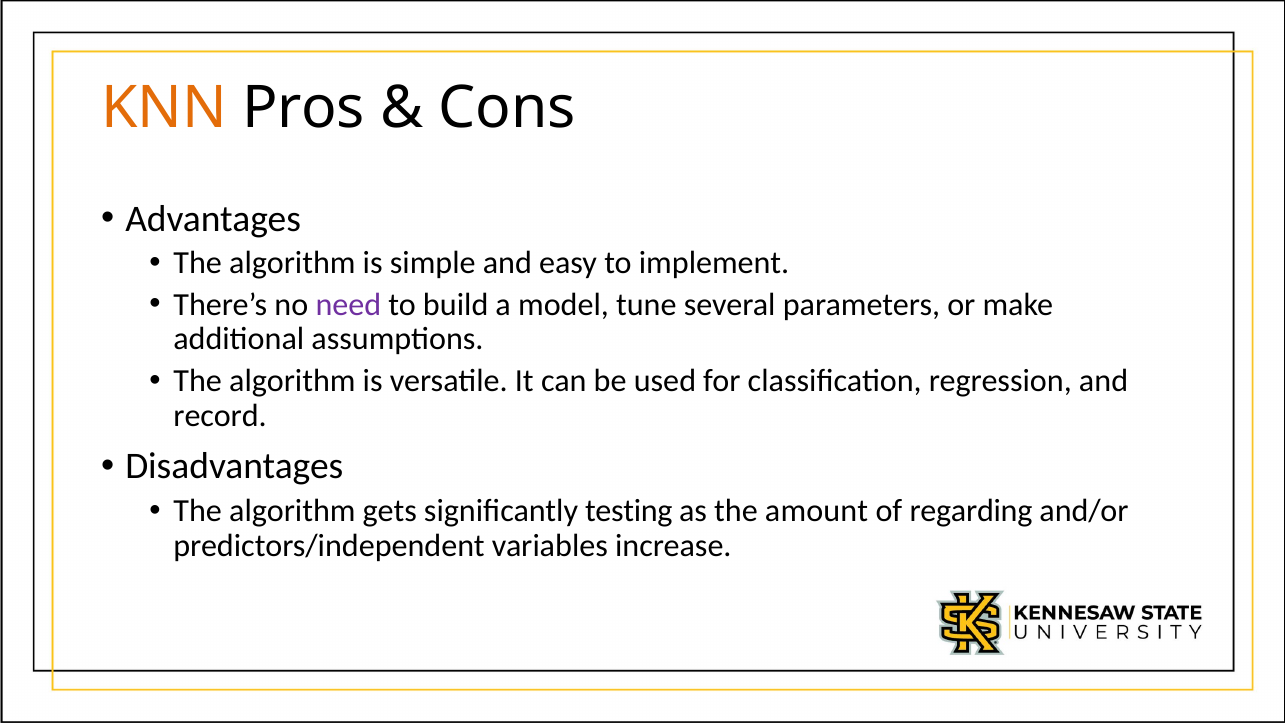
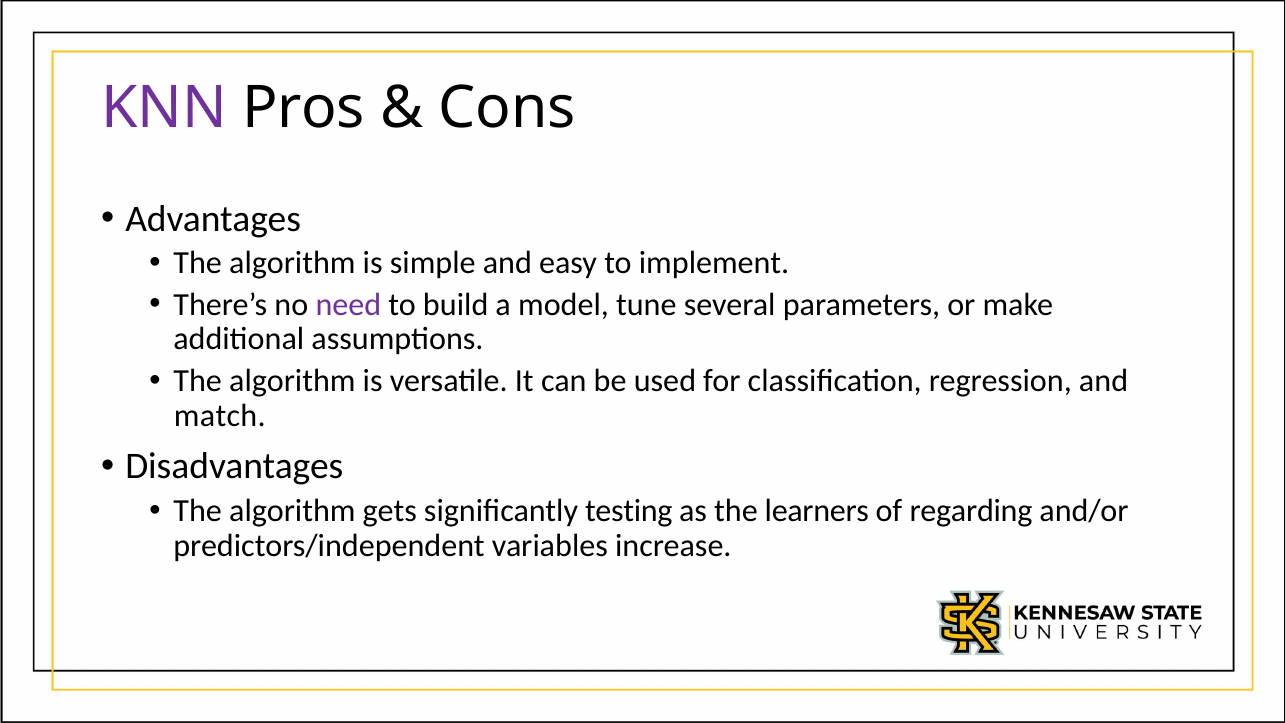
KNN colour: orange -> purple (164, 108)
record: record -> match (220, 415)
amount: amount -> learners (817, 511)
